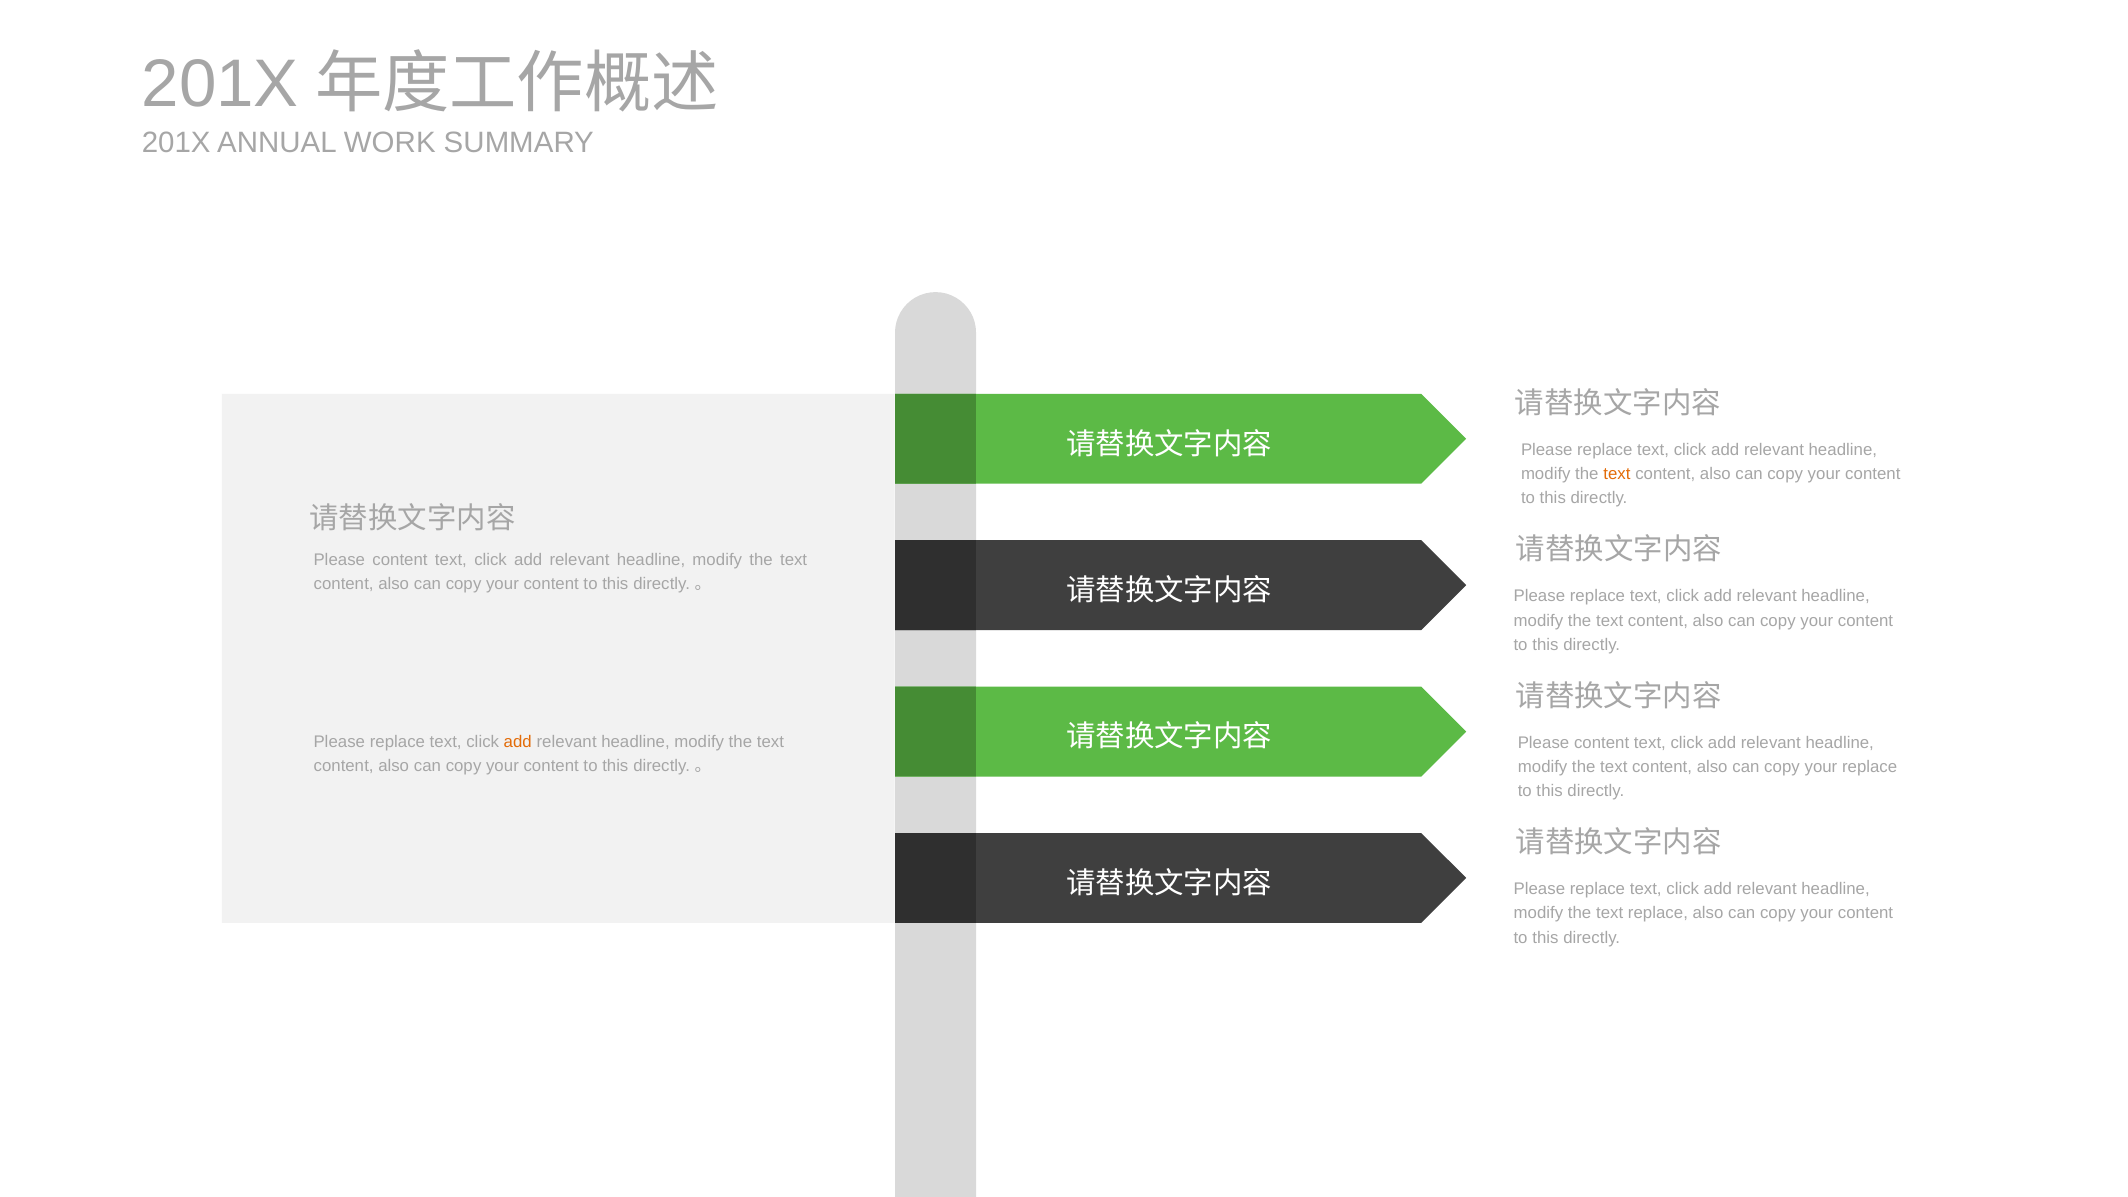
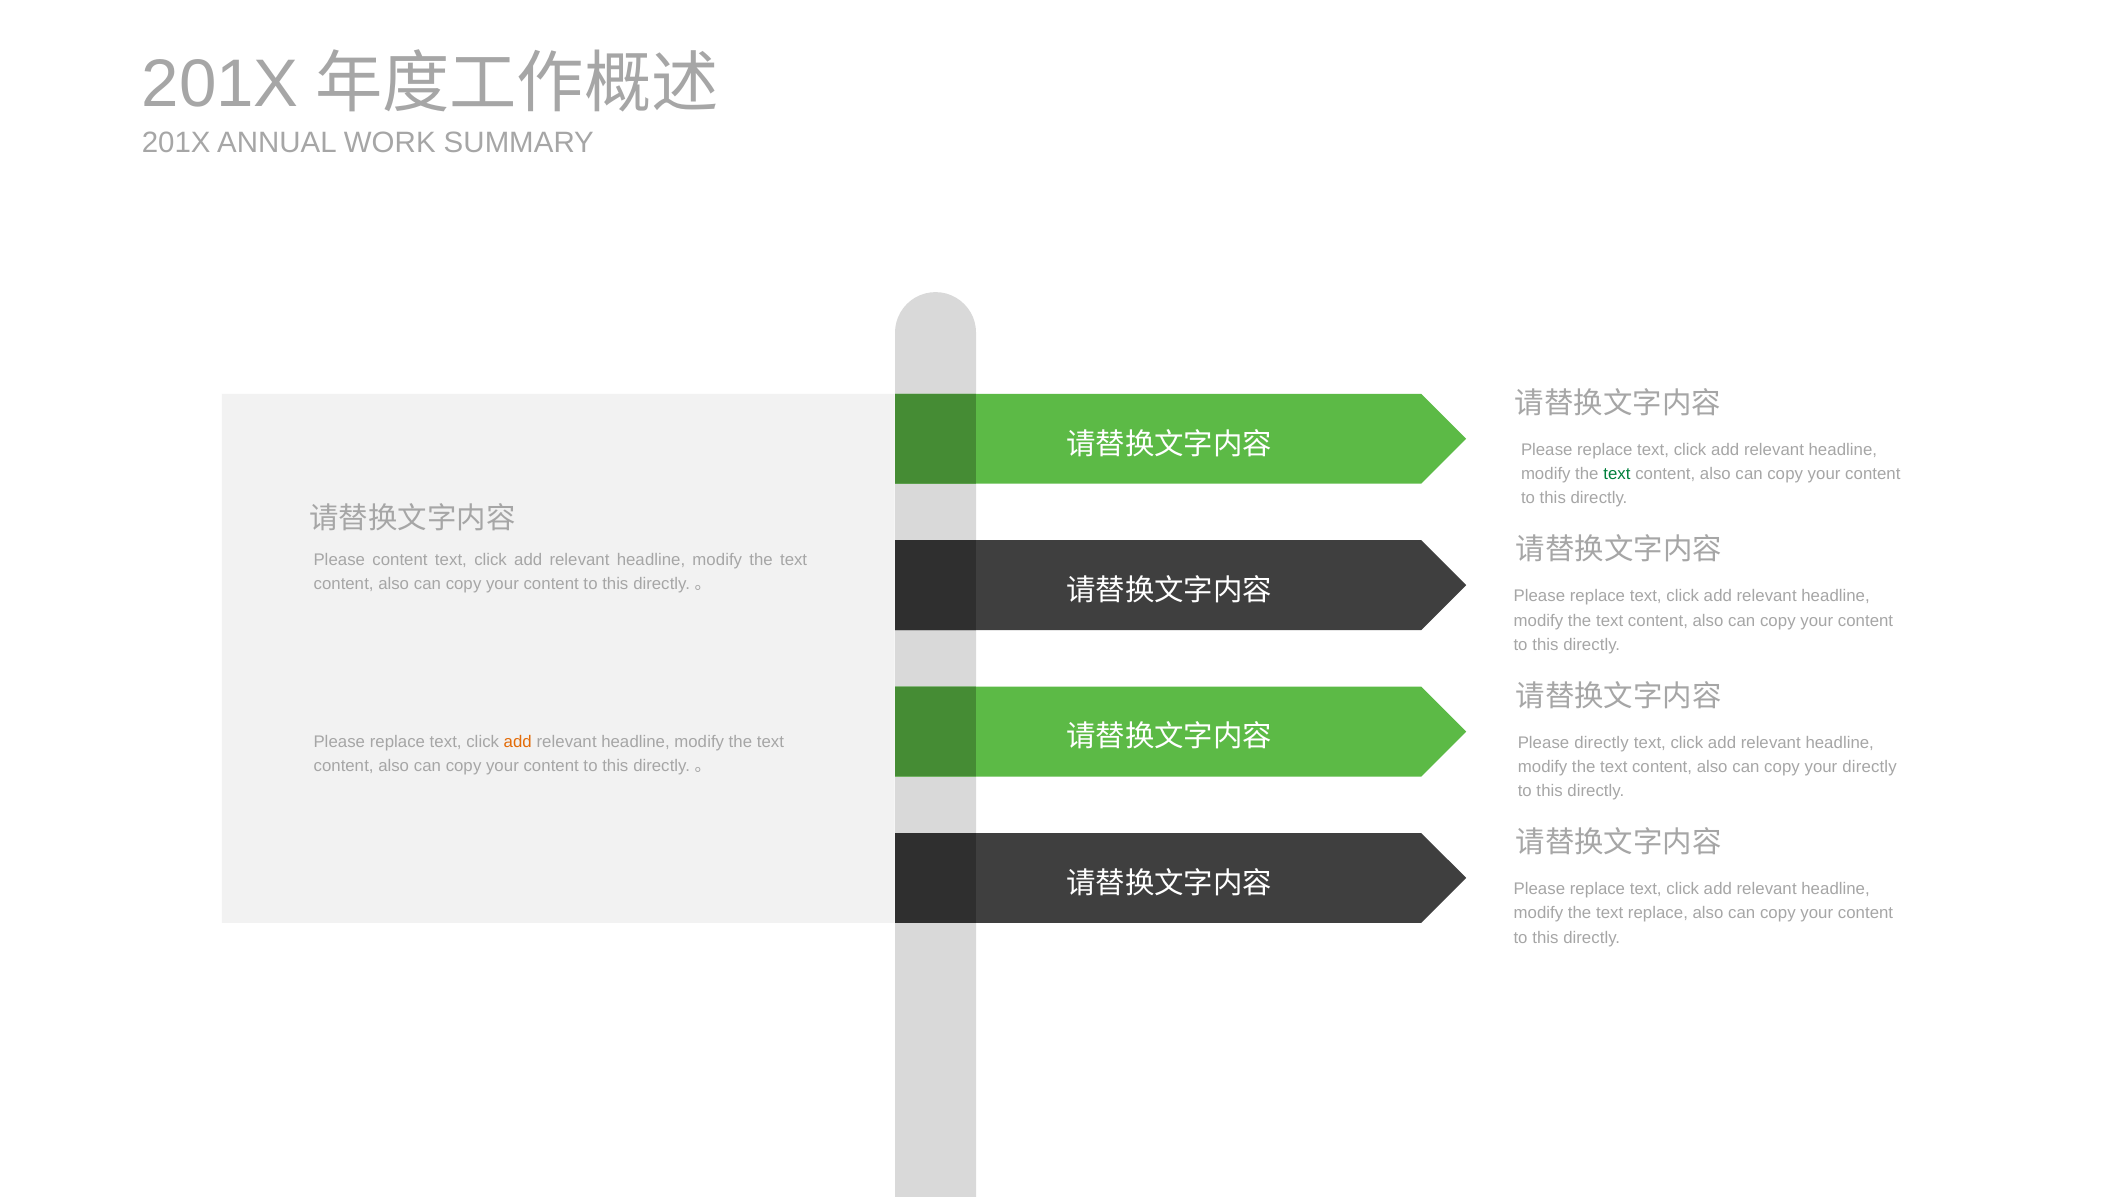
text colour: orange -> green (1617, 474)
content: content -> directly (1602, 743)
your replace: replace -> directly (1870, 767)
